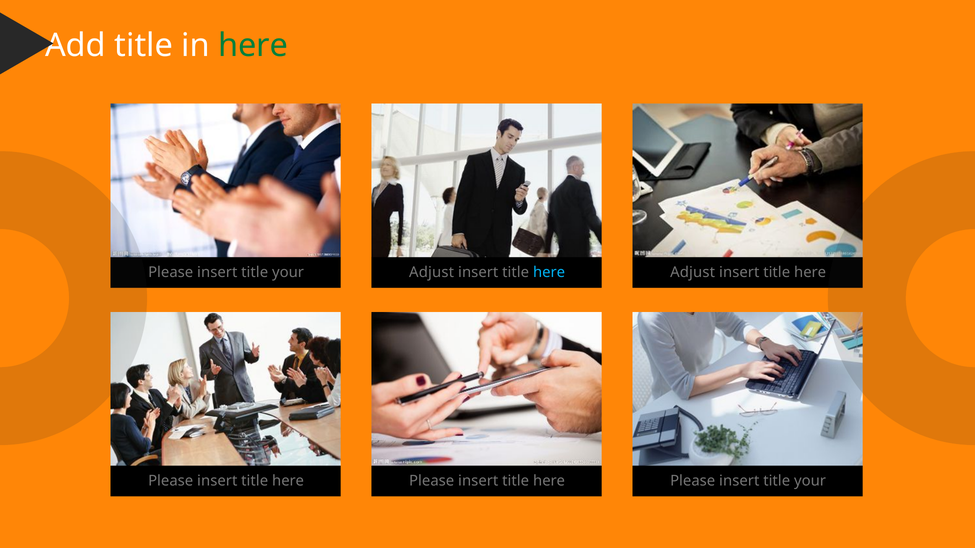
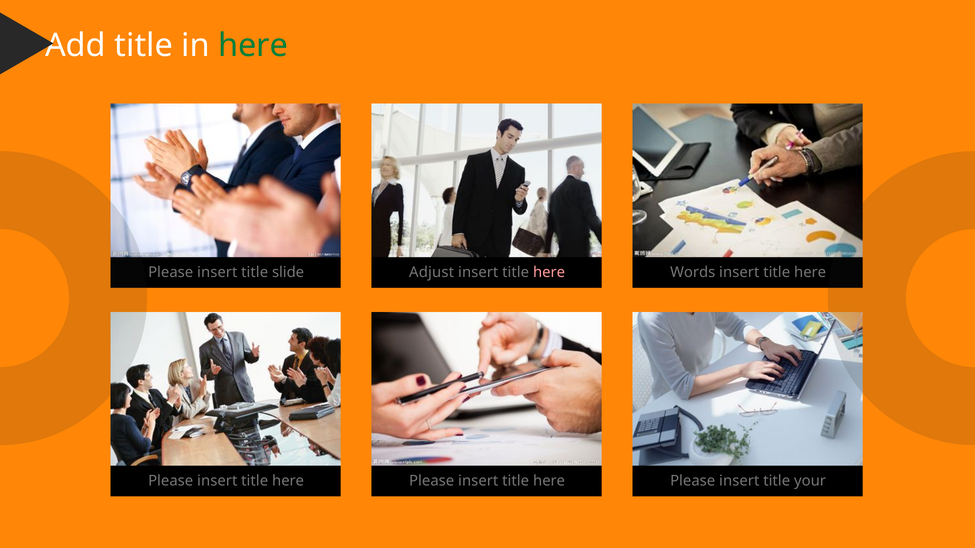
your: your -> slide (288, 273)
here colour: light blue -> pink (549, 273)
Adjust: Adjust -> Words (693, 273)
